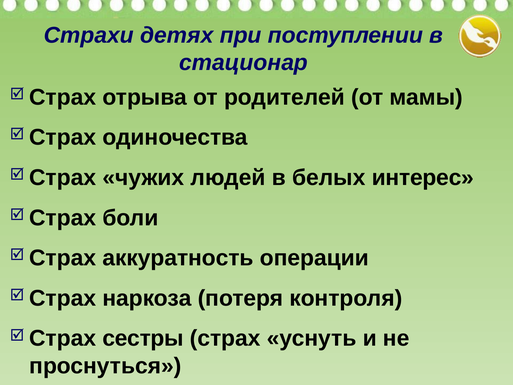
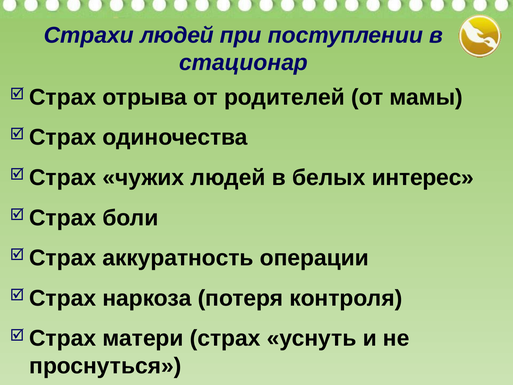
Страхи детях: детях -> людей (177, 35)
сестры: сестры -> матери (143, 338)
